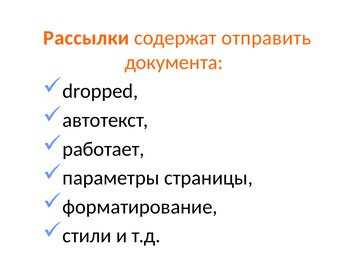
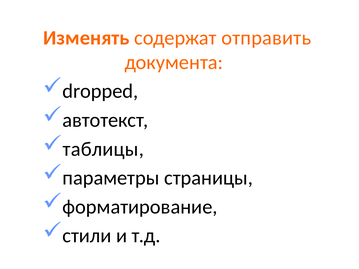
Рассылки: Рассылки -> Изменять (86, 38)
работает: работает -> таблицы (103, 149)
